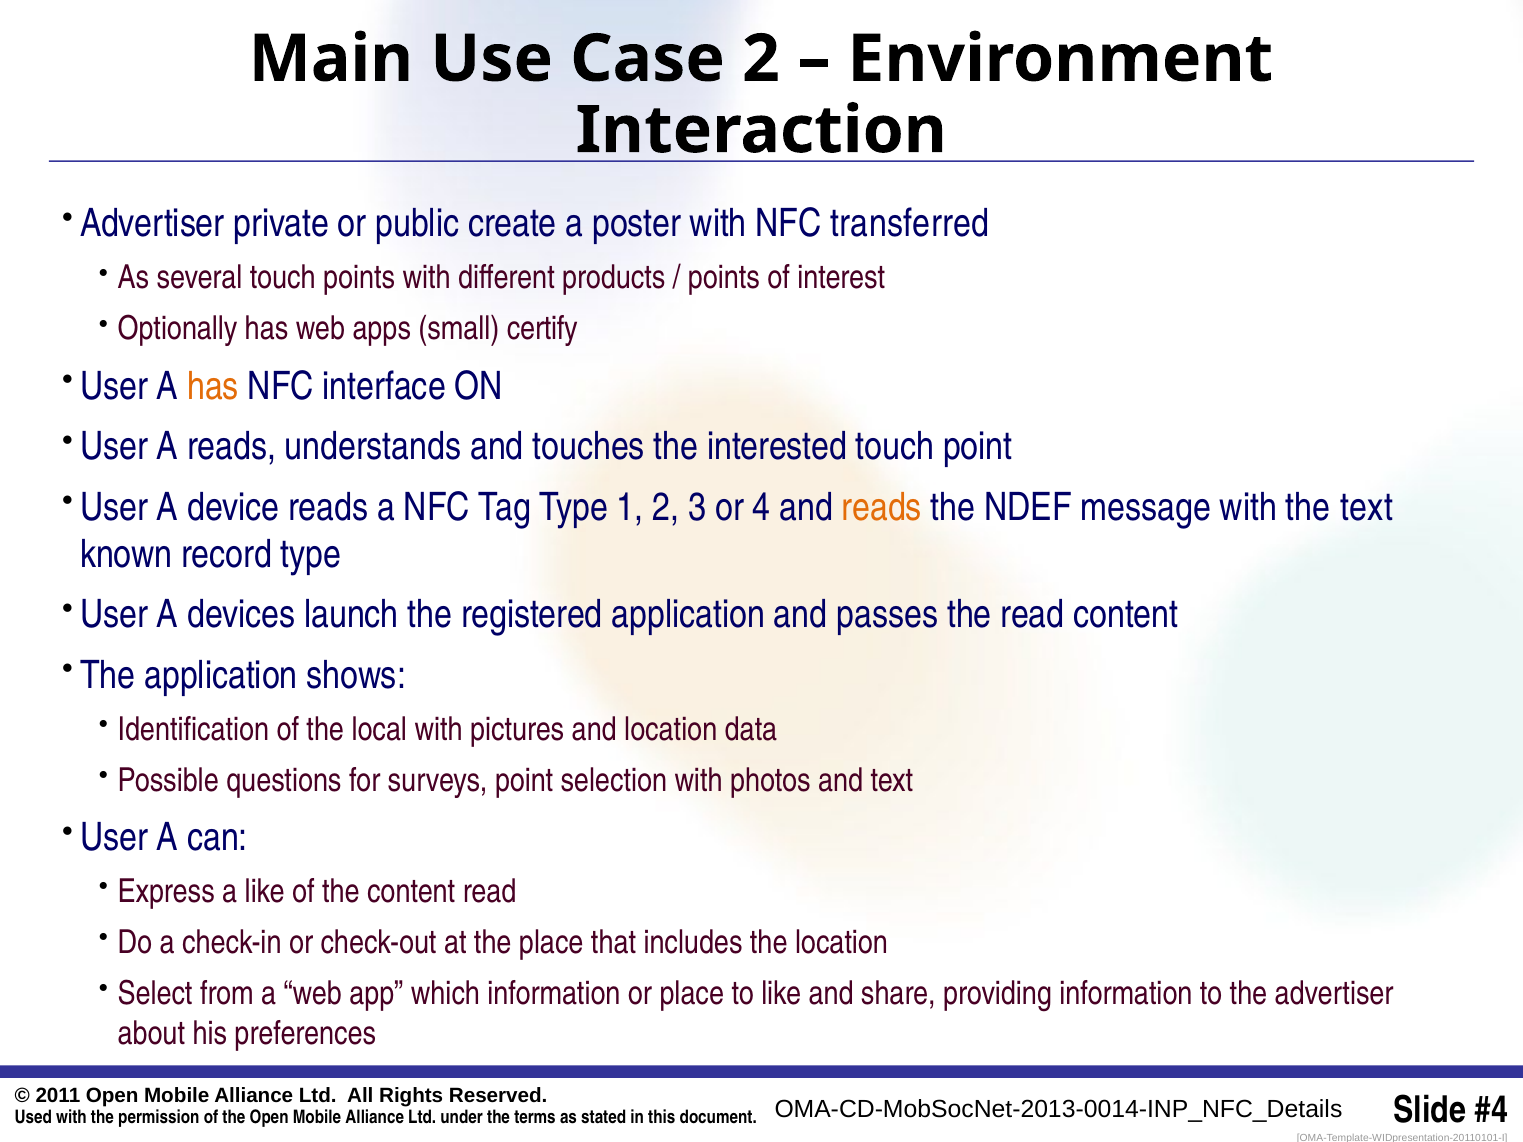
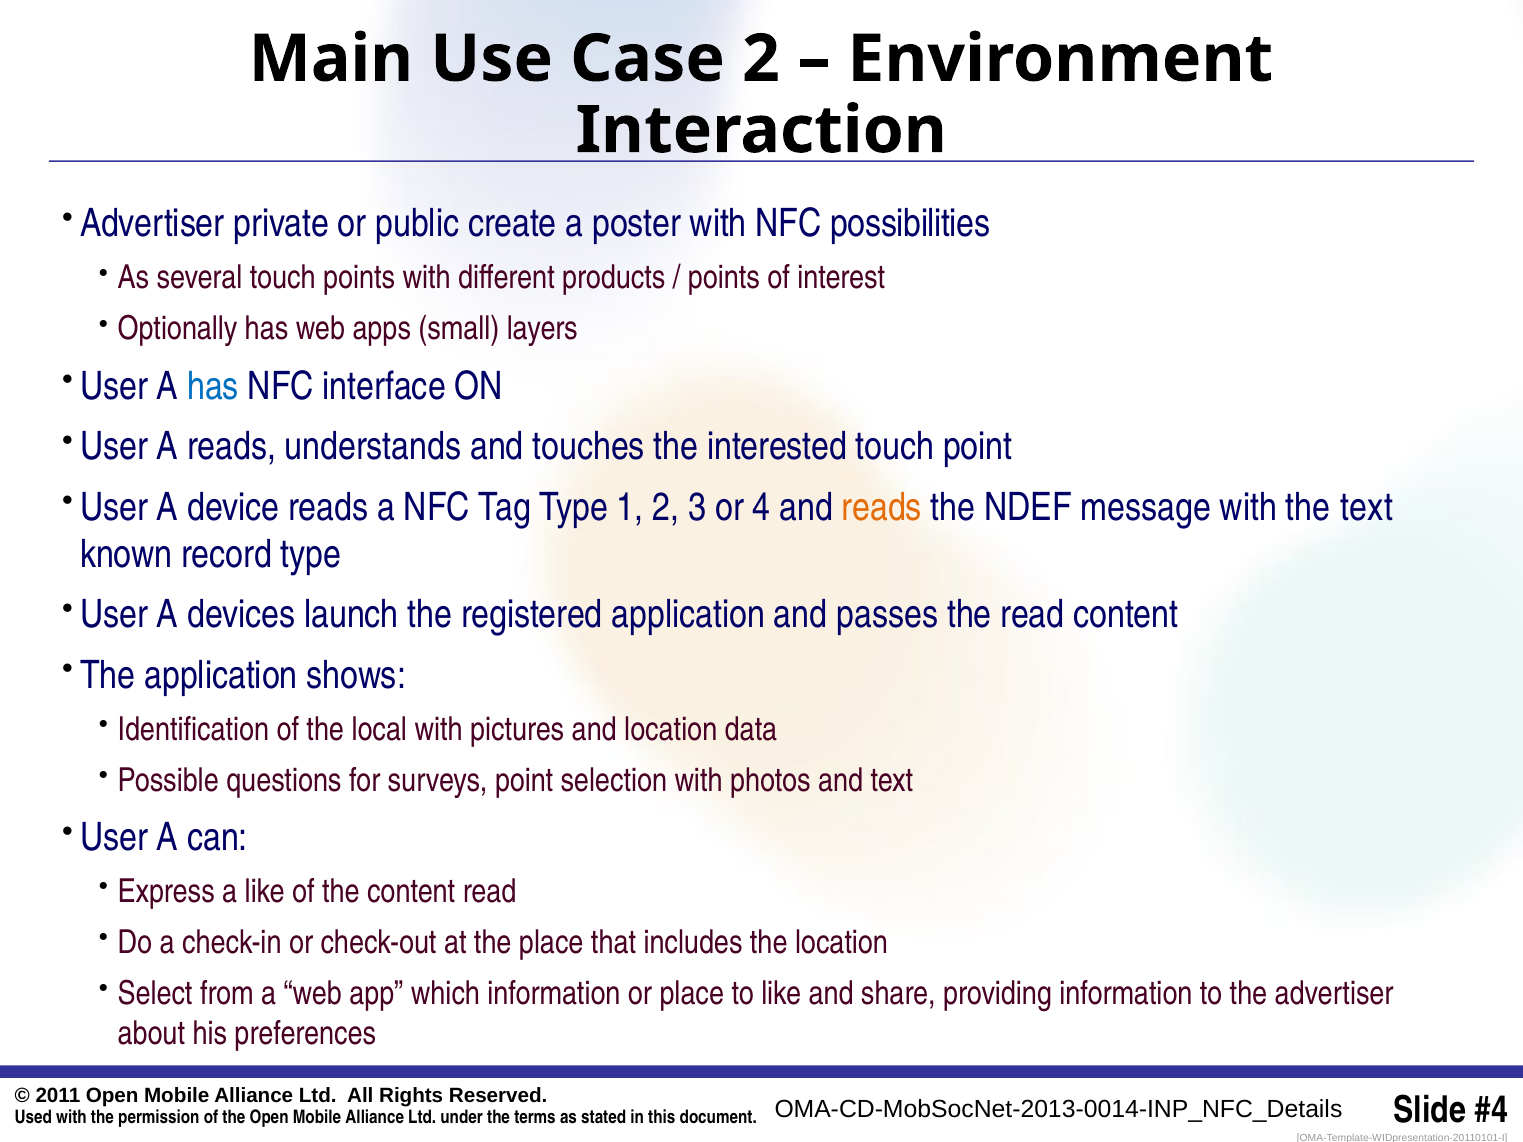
transferred: transferred -> possibilities (910, 224)
certify: certify -> layers (542, 329)
has colour: orange -> blue (213, 386)
